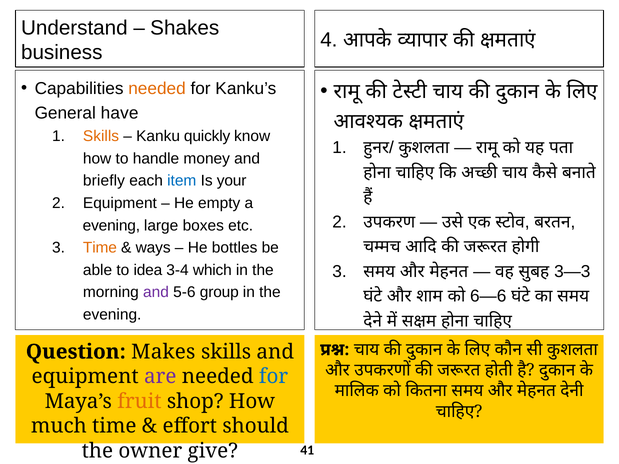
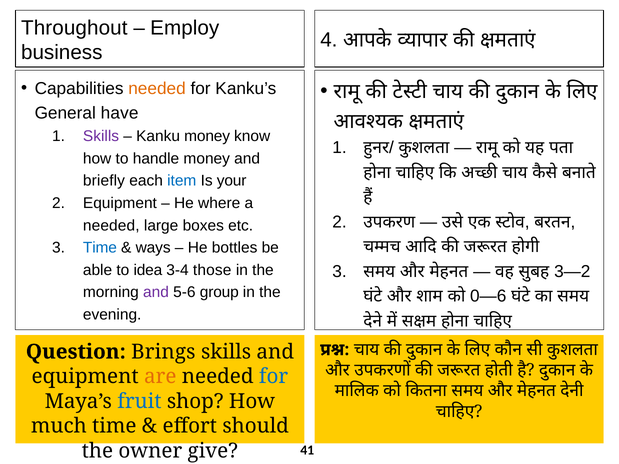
Understand: Understand -> Throughout (74, 28)
Shakes: Shakes -> Employ (185, 28)
Skills colour: orange -> purple (101, 136)
Kanku quickly: quickly -> money (207, 136)
empty: empty -> where (219, 203)
evening: evening -> needed (111, 226)
Time colour: orange -> blue (100, 248)
which: which -> those (212, 270)
3—3: 3—3 -> 3—2 (572, 272)
6—6: 6—6 -> 0—6 (488, 296)
Makes: Makes -> Brings (163, 352)
are colour: purple -> orange (160, 377)
fruit colour: orange -> blue (139, 402)
